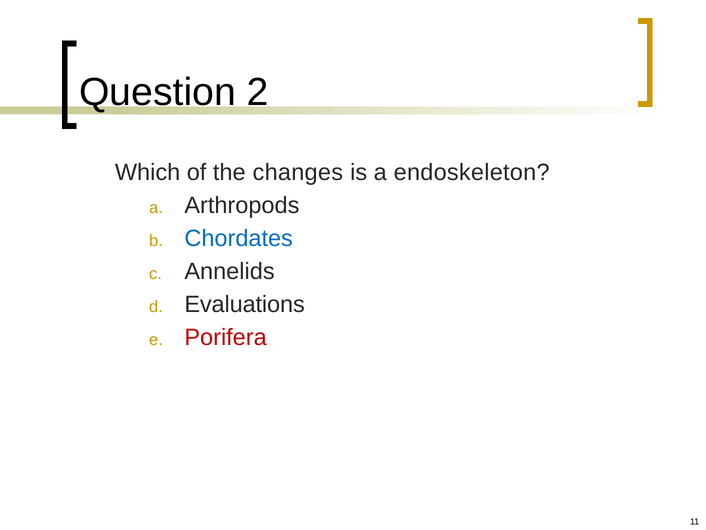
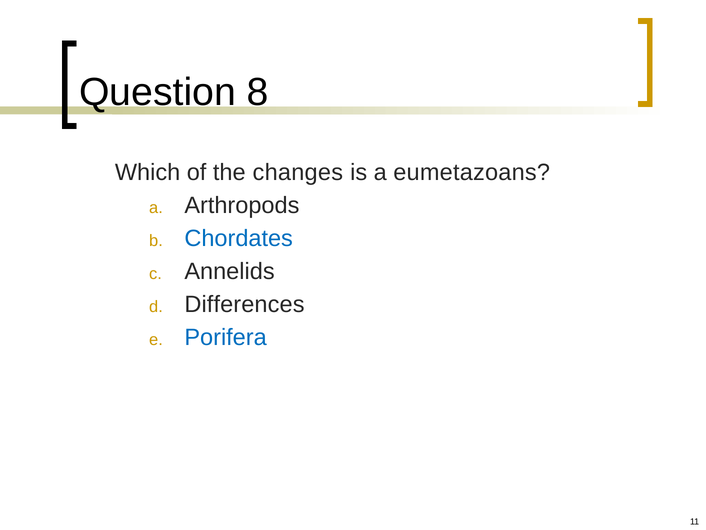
2: 2 -> 8 (258, 92)
endoskeleton: endoskeleton -> eumetazoans (472, 172)
Evaluations: Evaluations -> Differences (244, 304)
Porifera colour: red -> blue (226, 337)
